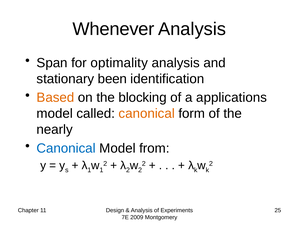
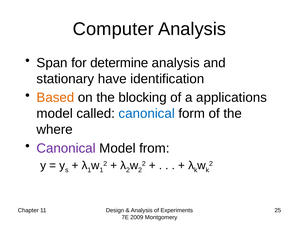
Whenever: Whenever -> Computer (113, 29)
optimality: optimality -> determine (119, 63)
been: been -> have (112, 79)
canonical colour: orange -> blue (147, 113)
nearly: nearly -> where (55, 129)
Canonical colour: blue -> purple (66, 148)
